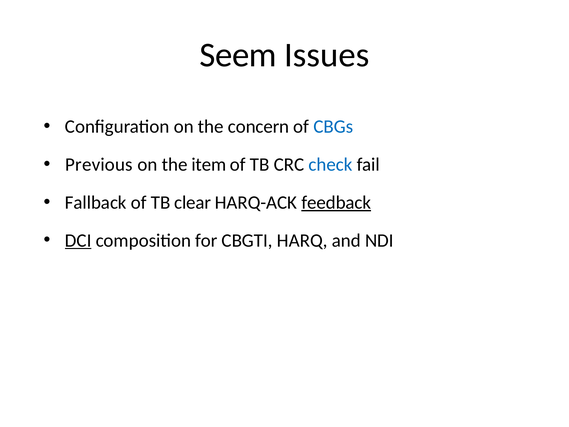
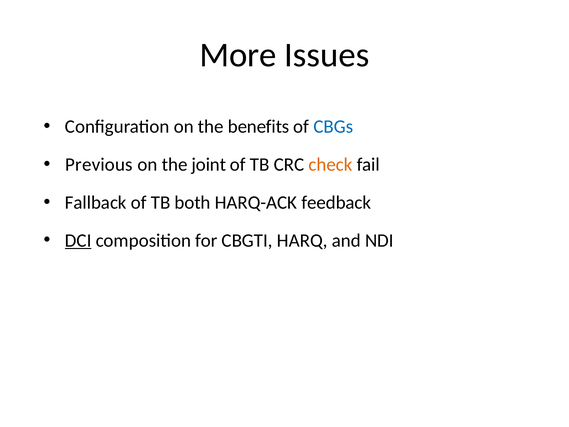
Seem: Seem -> More (238, 55)
concern: concern -> benefits (259, 127)
item: item -> joint (209, 164)
check colour: blue -> orange (330, 164)
clear: clear -> both (193, 202)
feedback underline: present -> none (336, 202)
